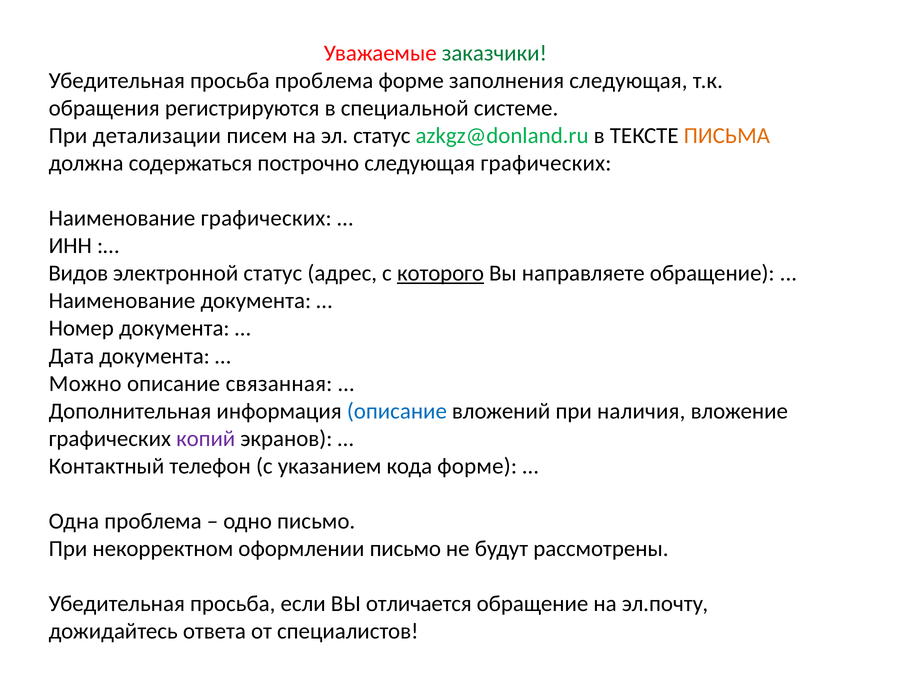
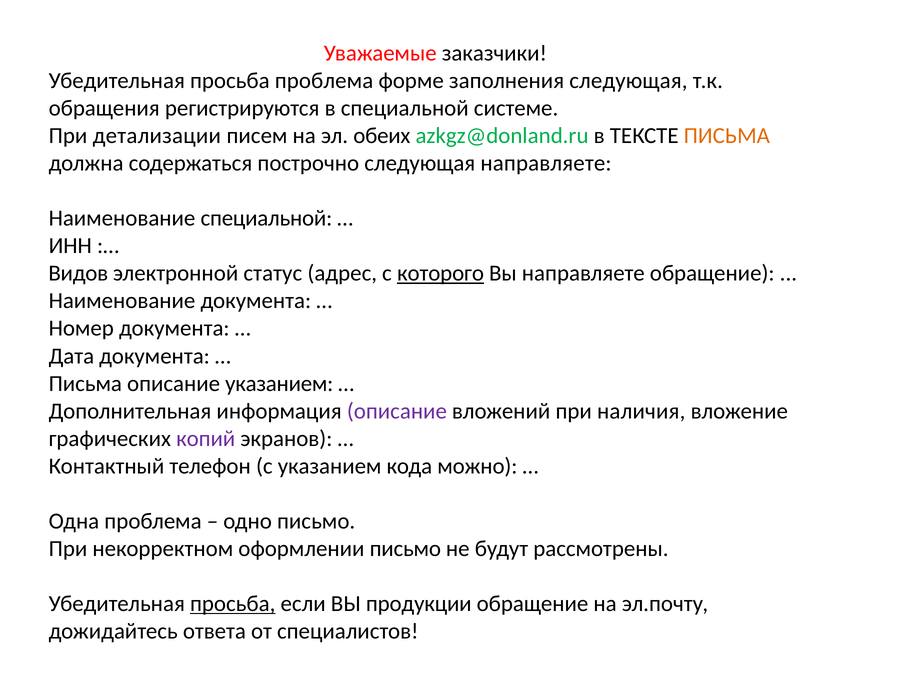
заказчики colour: green -> black (494, 53)
эл статус: статус -> обеих (382, 136)
следующая графических: графических -> направляете (546, 163)
Наименование графических: графических -> специальной (266, 218)
Можно: Можно -> Письма (85, 383)
описание связанная: связанная -> указанием (279, 383)
описание colour: blue -> purple (397, 411)
кода форме: форме -> можно (477, 466)
просьба underline: none -> present (233, 603)
отличается: отличается -> продукции (419, 603)
